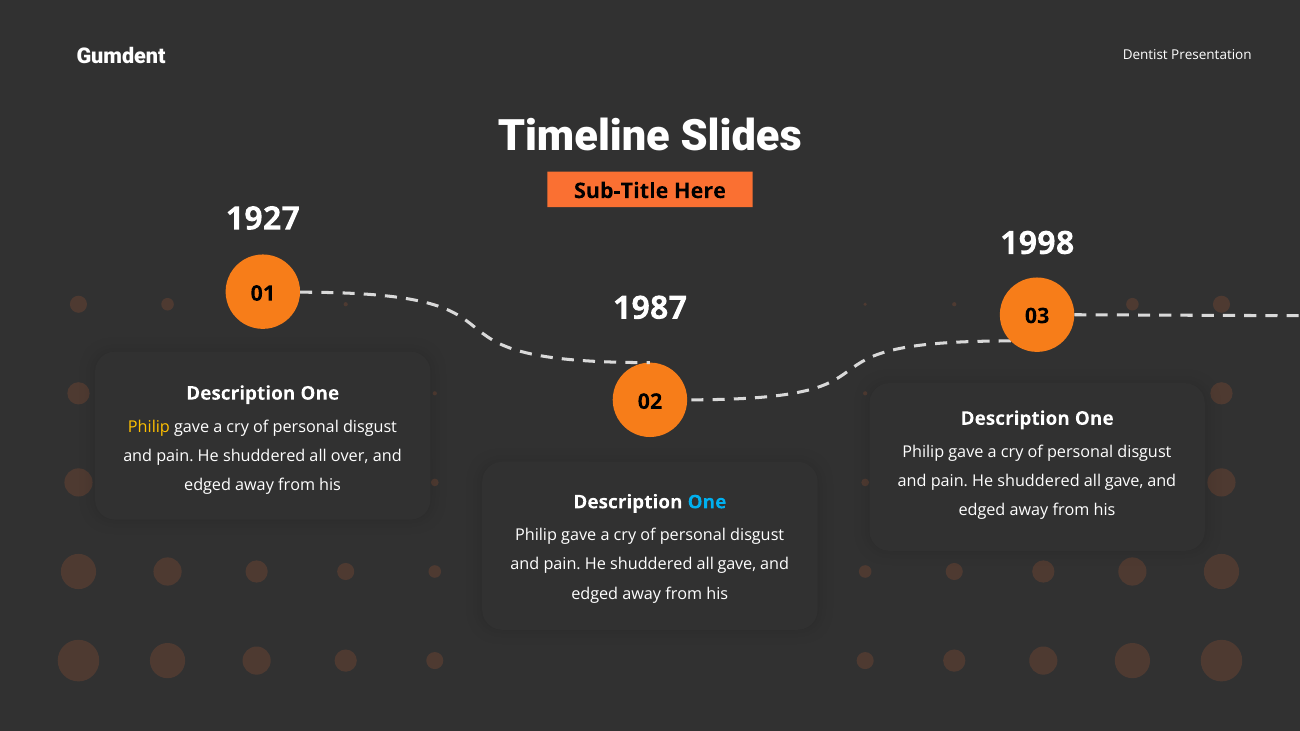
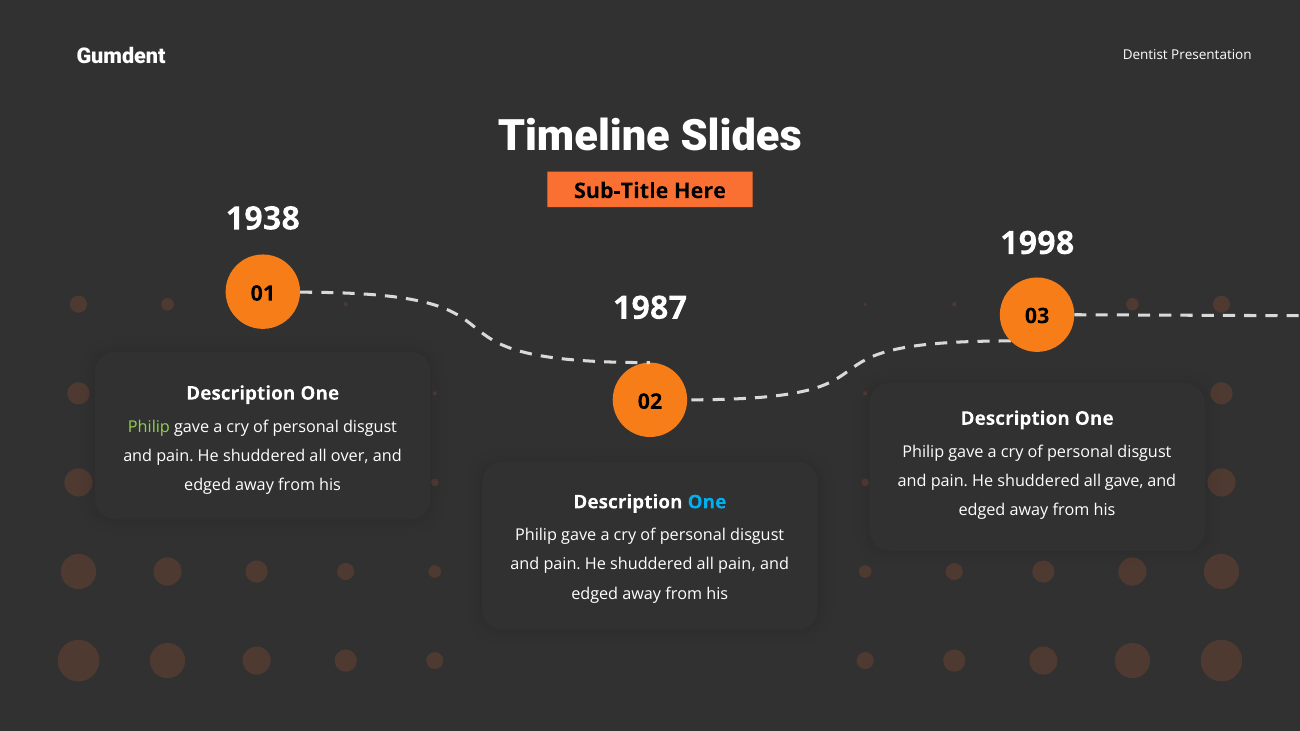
1927: 1927 -> 1938 (263, 219)
Philip colour: yellow -> light green (149, 427)
gave: gave -> pain (737, 565)
